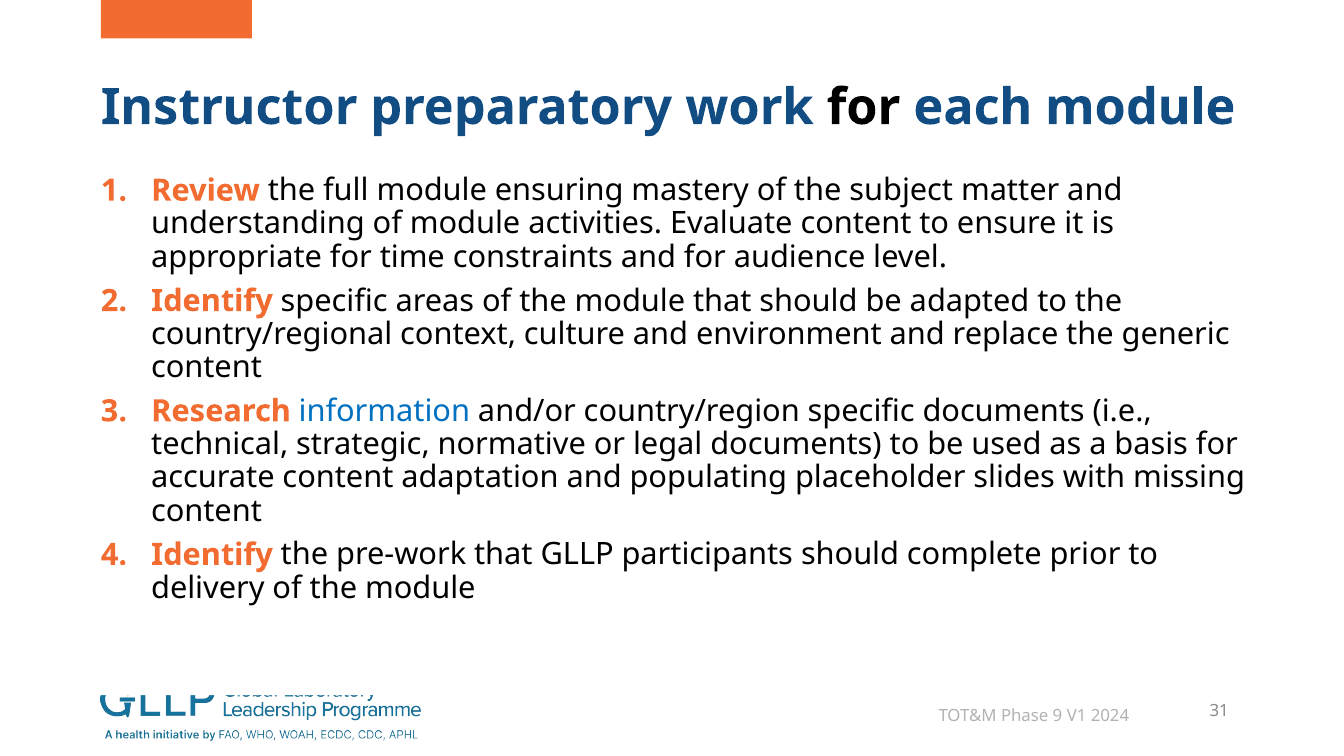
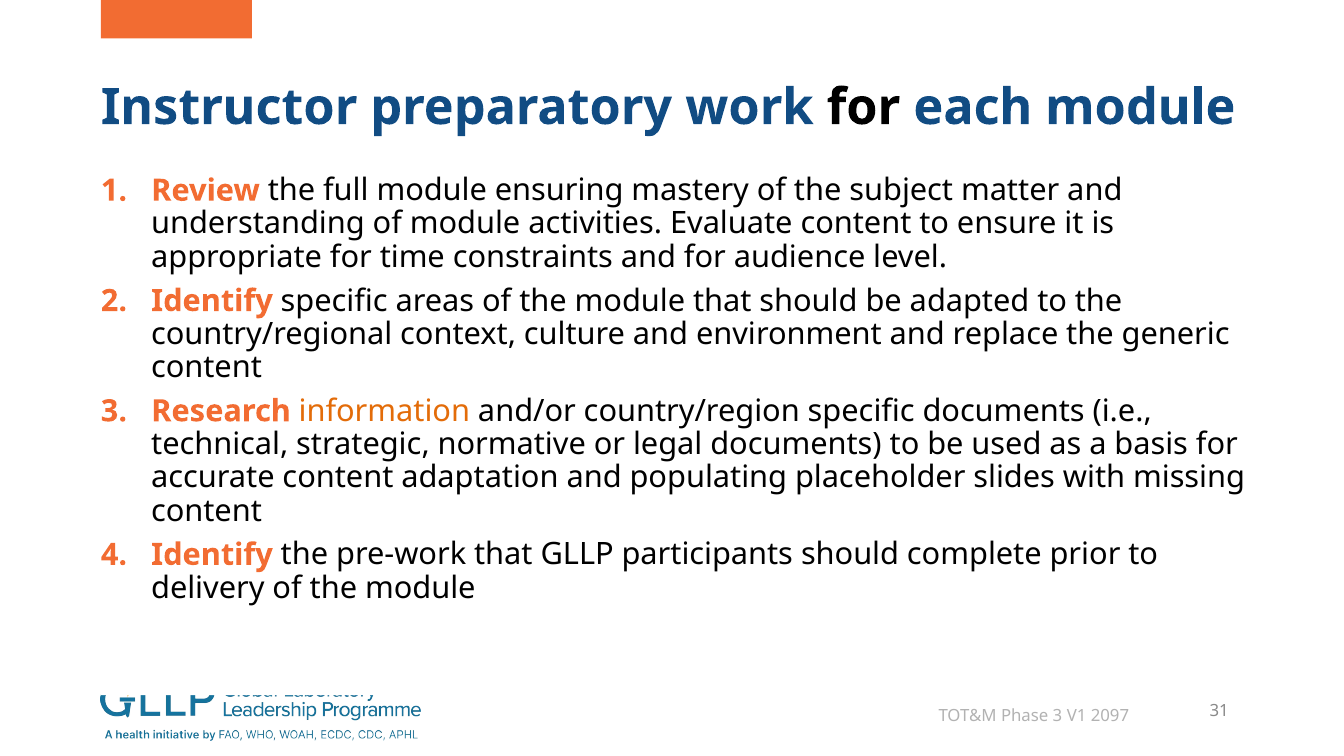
information colour: blue -> orange (384, 411)
Phase 9: 9 -> 3 (1058, 716)
2024: 2024 -> 2097 (1110, 716)
